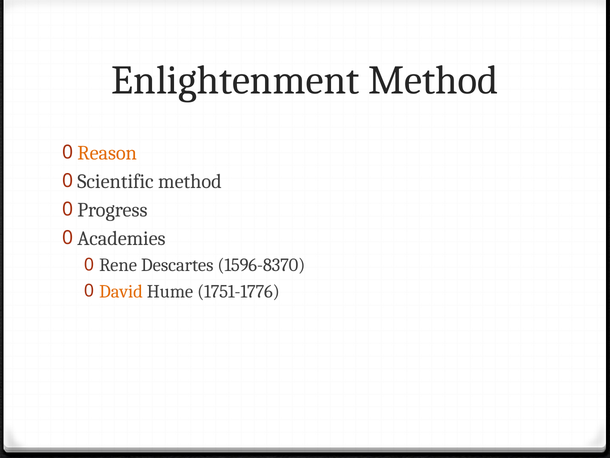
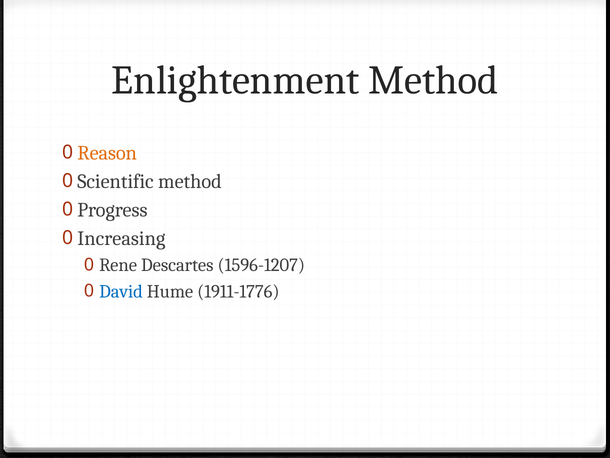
Academies: Academies -> Increasing (121, 238)
1596-8370: 1596-8370 -> 1596-1207 (261, 265)
David colour: orange -> blue (121, 291)
1751-1776: 1751-1776 -> 1911-1776 (238, 291)
